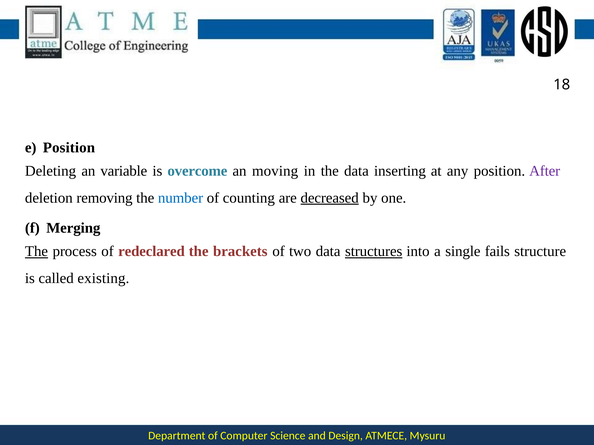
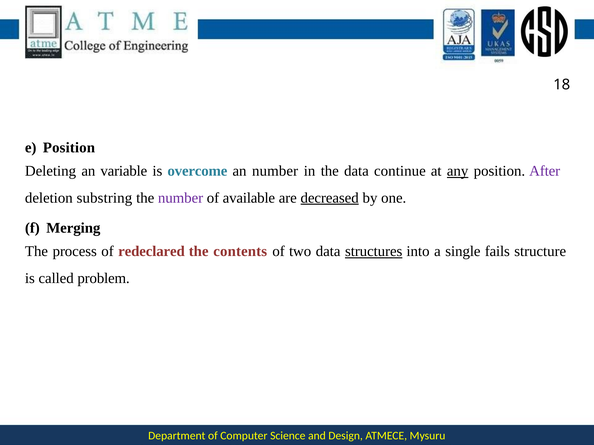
an moving: moving -> number (275, 171)
inserting: inserting -> continue (400, 171)
any underline: none -> present (458, 171)
removing: removing -> substring (104, 198)
number colour: blue -> purple (181, 198)
counting: counting -> available (249, 198)
The underline: present -> none (36, 252)
brackets: brackets -> contents (240, 252)
existing: existing -> problem (104, 278)
